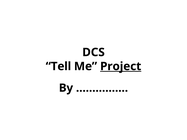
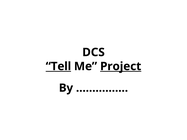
Tell underline: none -> present (58, 66)
